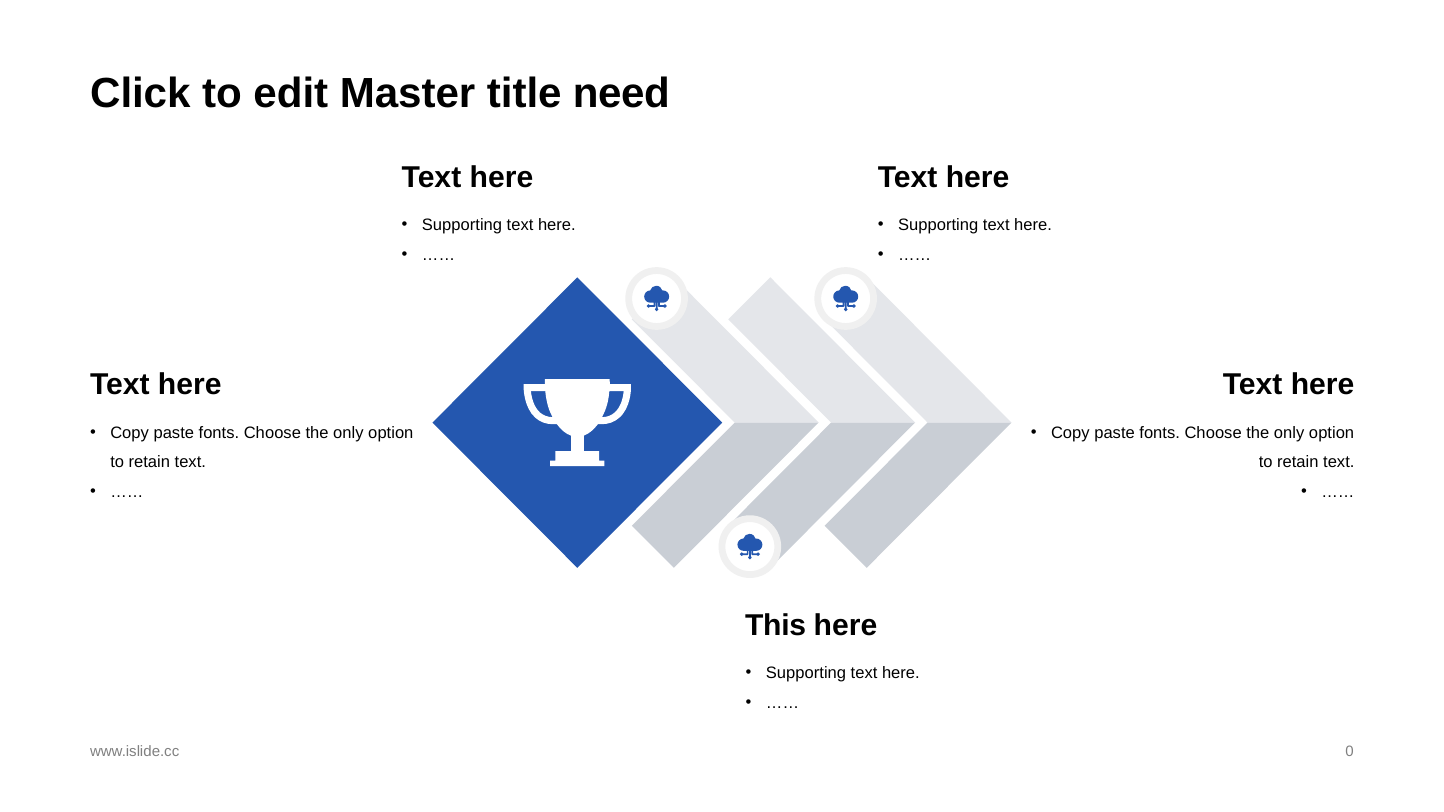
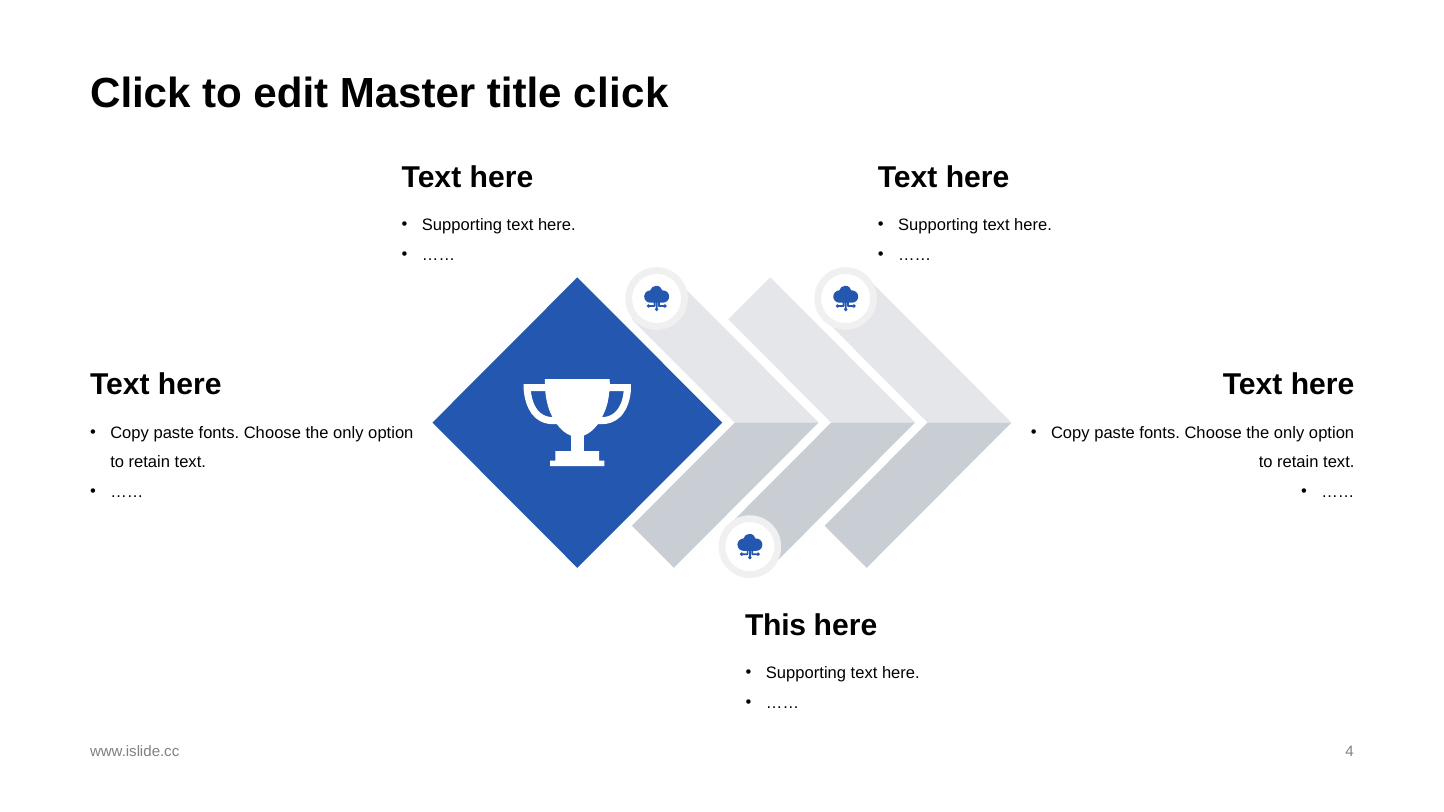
title need: need -> click (621, 93)
0: 0 -> 4 (1349, 752)
